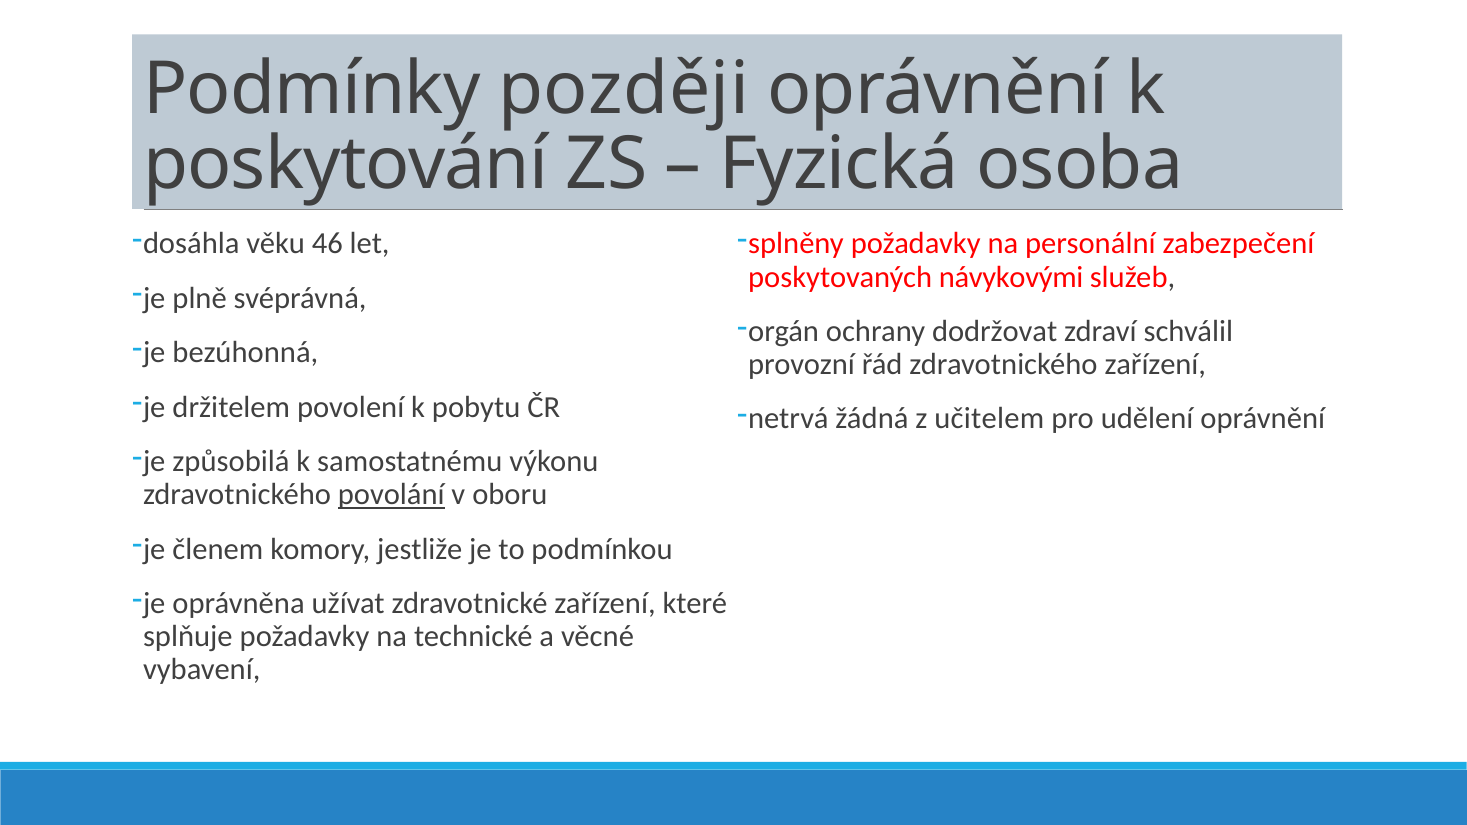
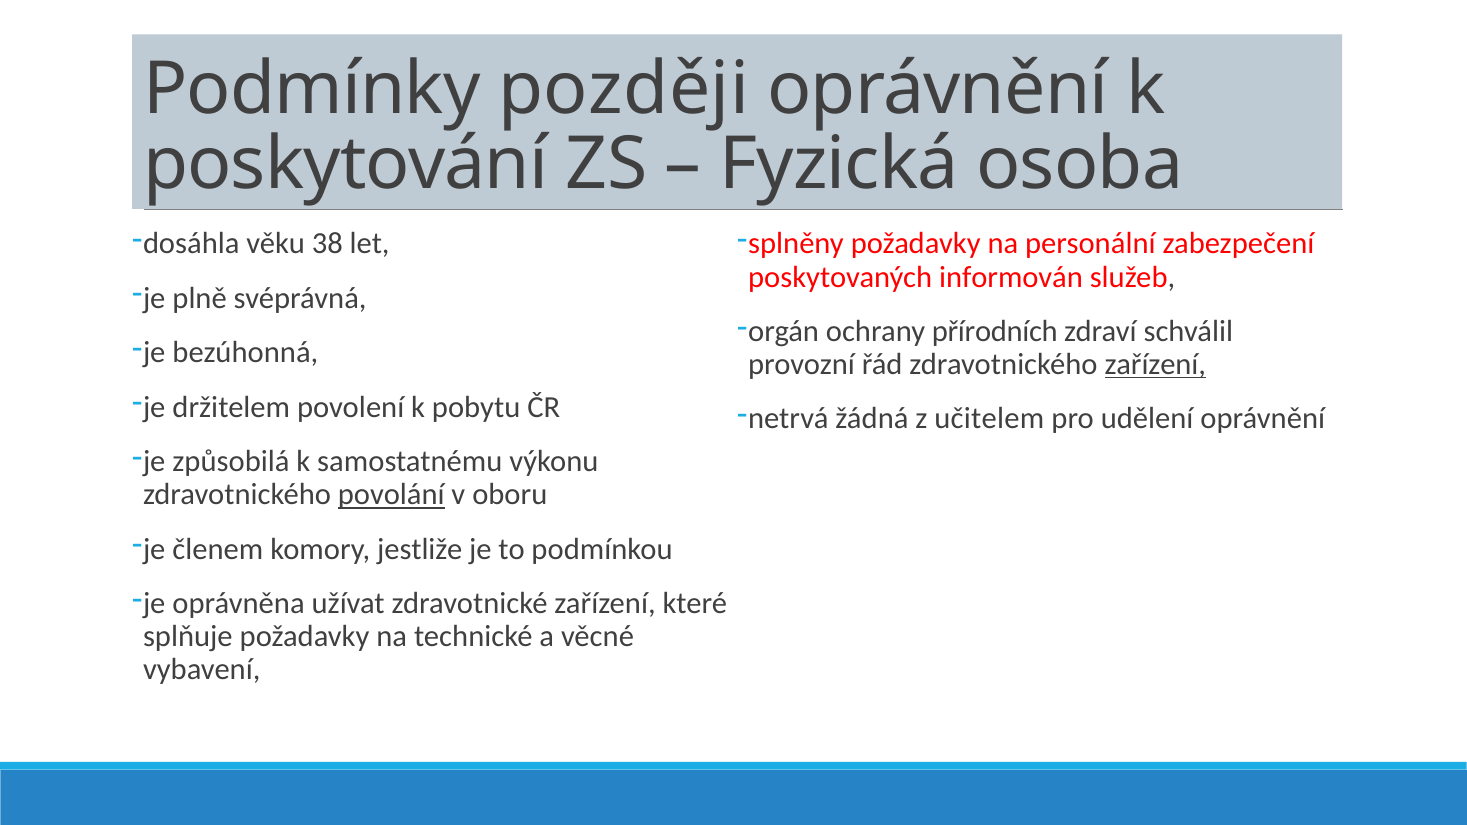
46: 46 -> 38 (327, 244)
návykovými: návykovými -> informován (1011, 277)
dodržovat: dodržovat -> přírodních (995, 331)
zařízení underline: none -> present (1155, 365)
